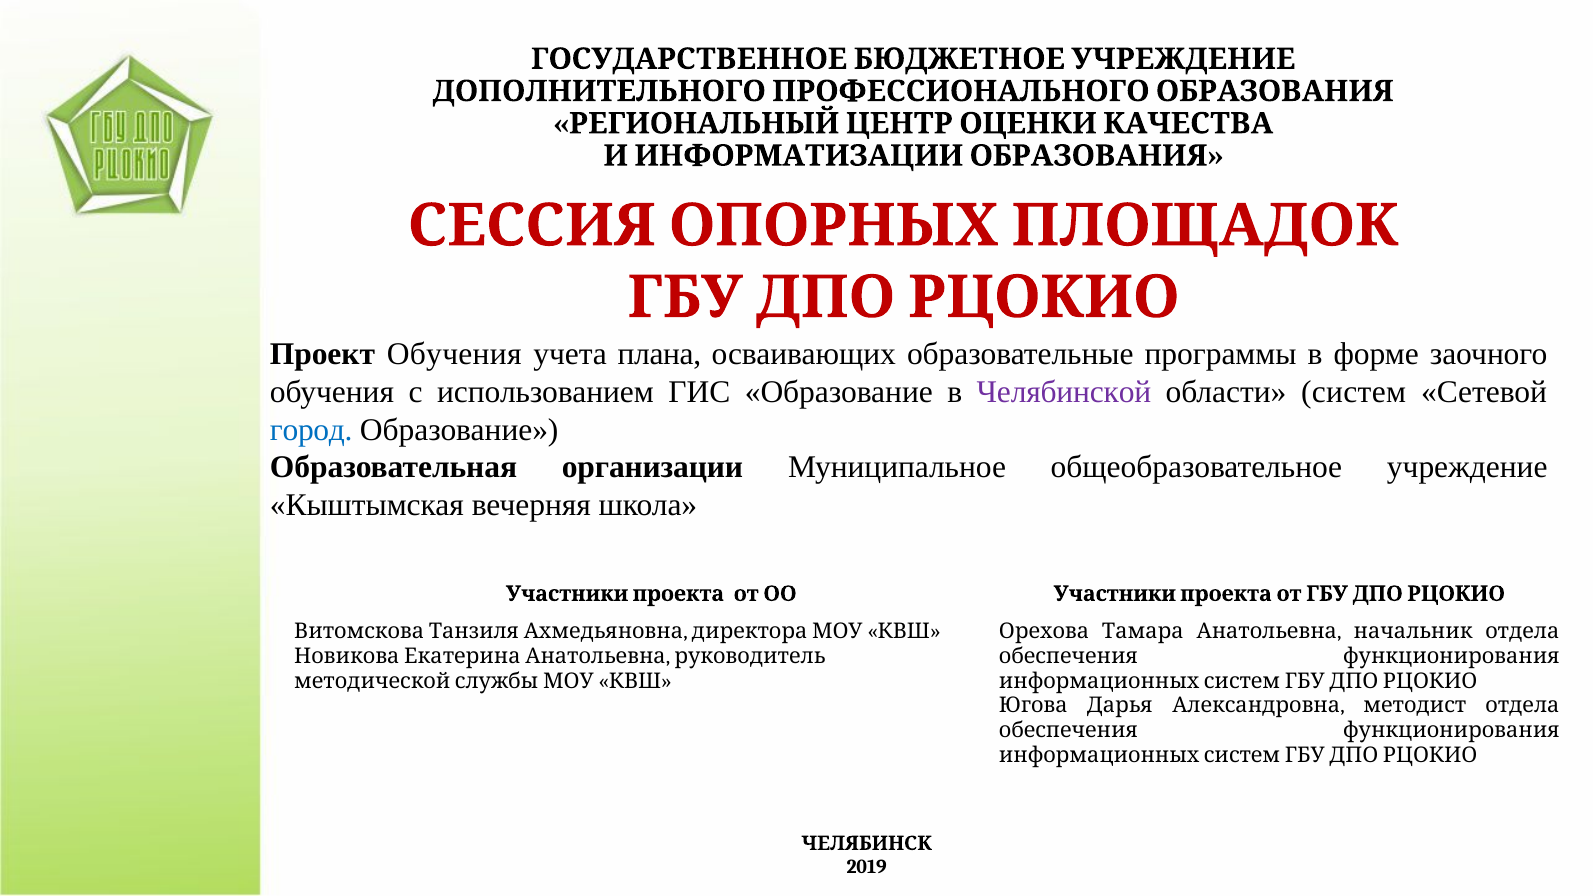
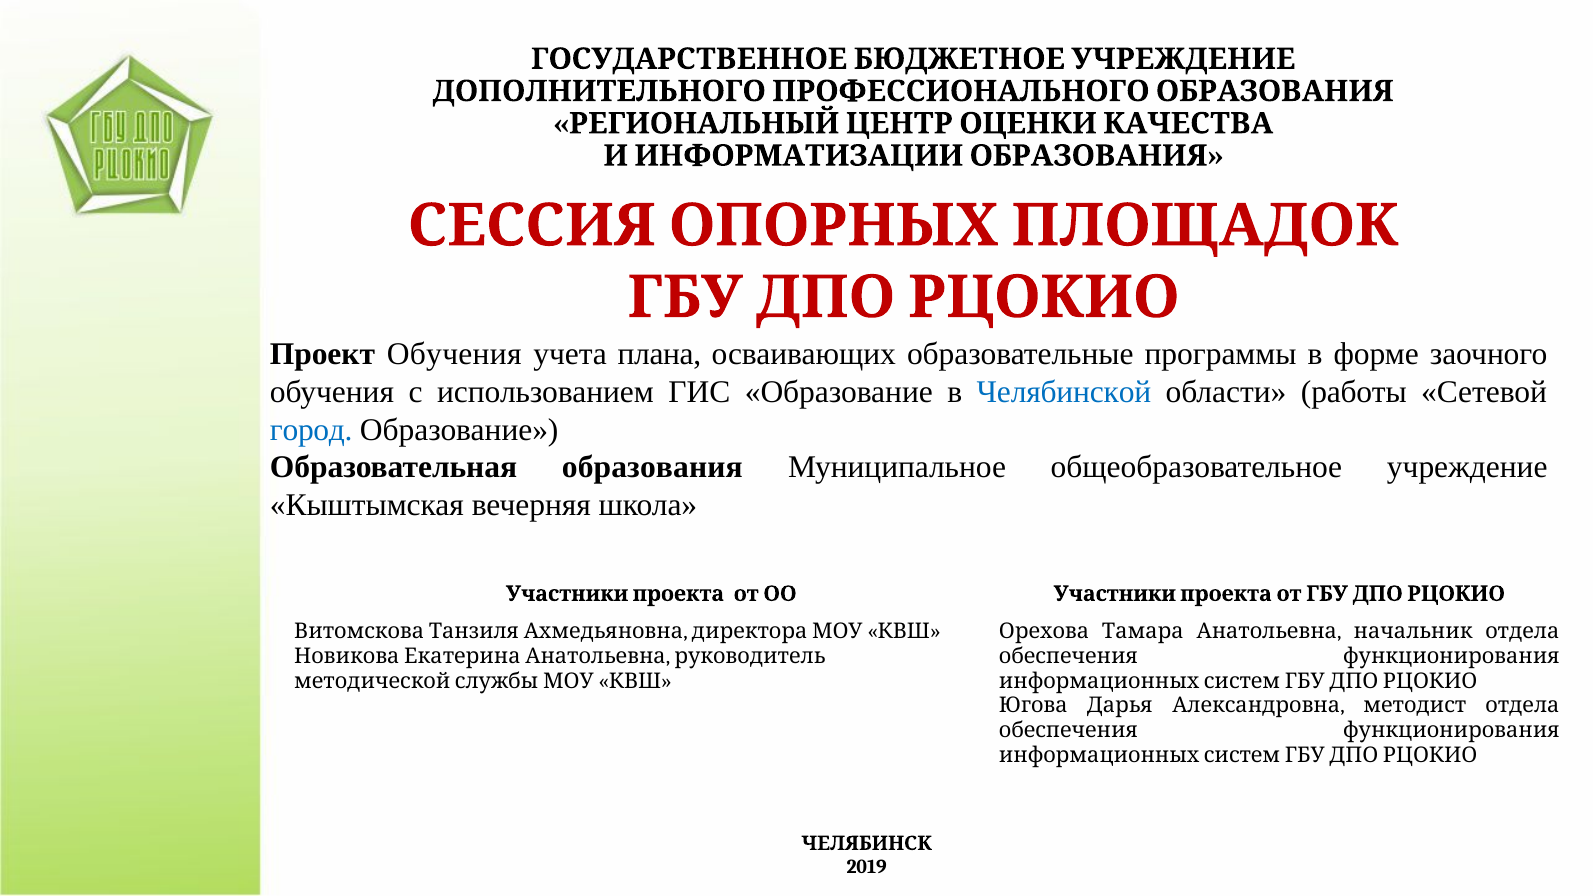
Челябинской colour: purple -> blue (1064, 392)
систем: систем -> работы (1354, 392)
организации: организации -> образования (652, 468)
